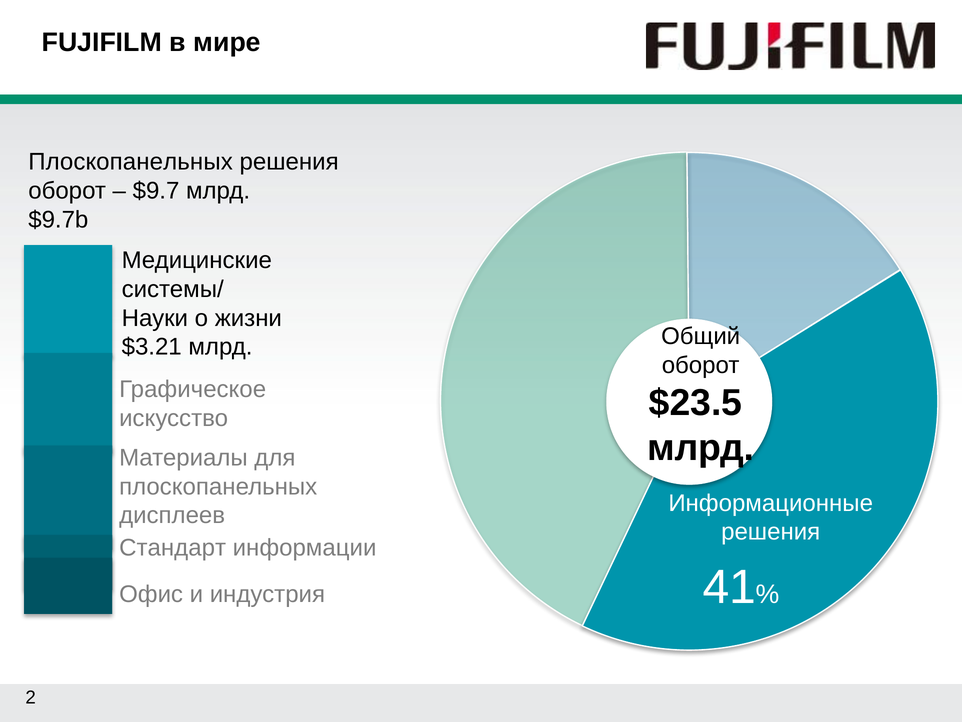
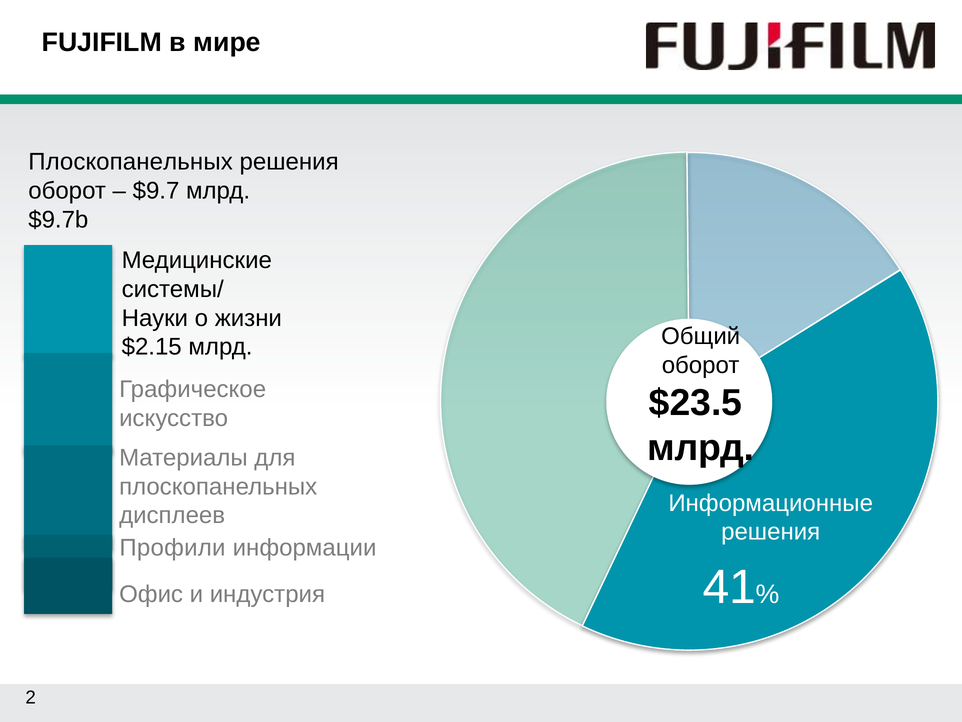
$3.21: $3.21 -> $2.15 (152, 347)
Стандарт: Стандарт -> Профили (172, 547)
